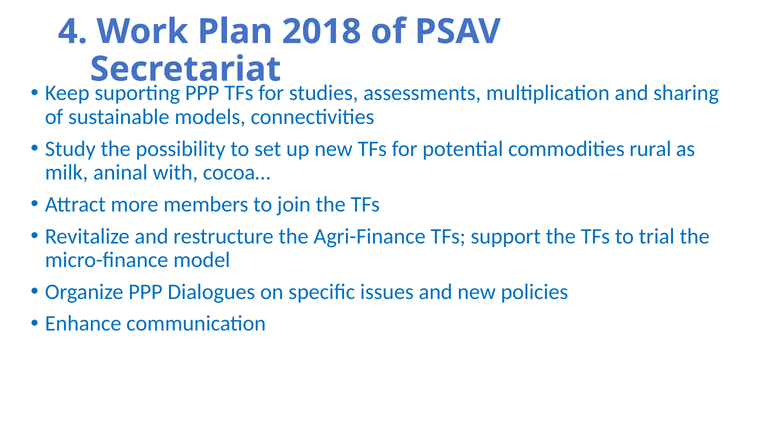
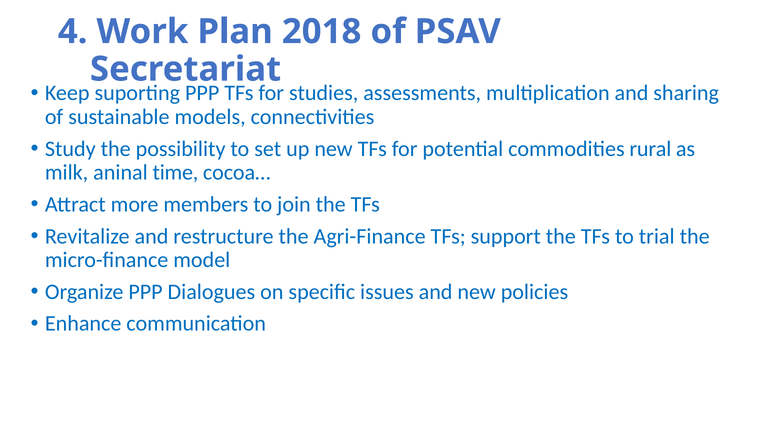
with: with -> time (175, 173)
